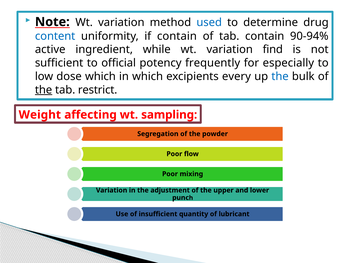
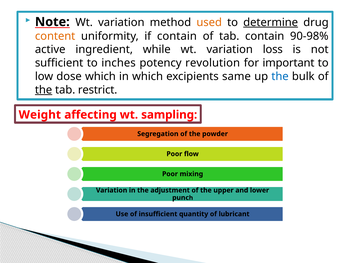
used colour: blue -> orange (209, 22)
determine underline: none -> present (271, 22)
content colour: blue -> orange (55, 36)
90-94%: 90-94% -> 90-98% (309, 36)
find: find -> loss (273, 49)
official: official -> inches (119, 63)
frequently: frequently -> revolution (213, 63)
especially: especially -> important (288, 63)
every: every -> same (236, 76)
